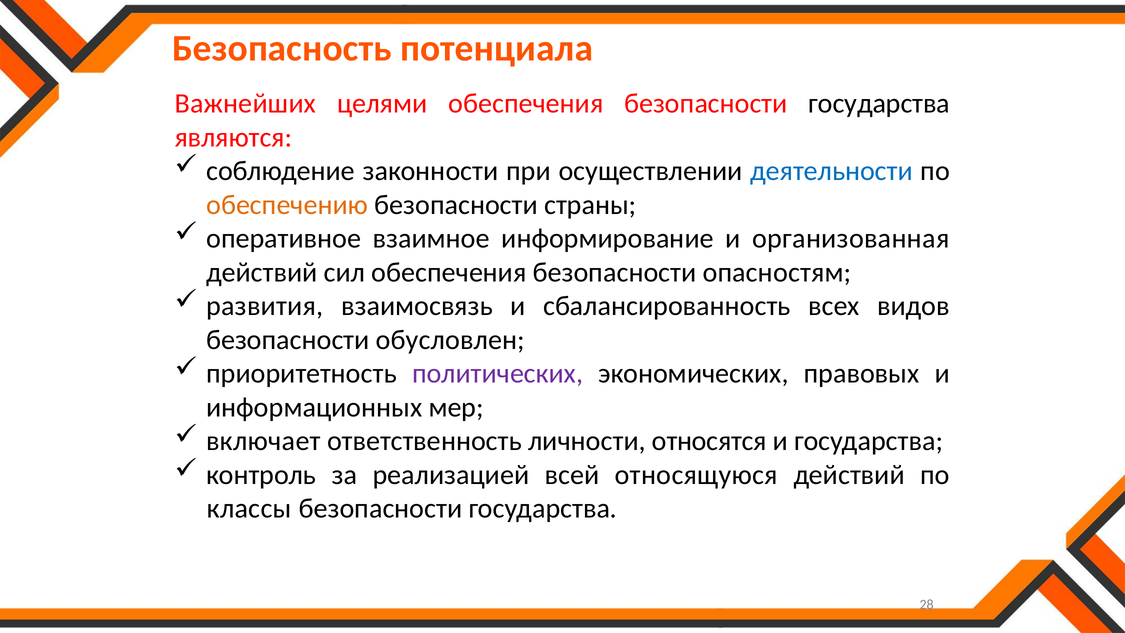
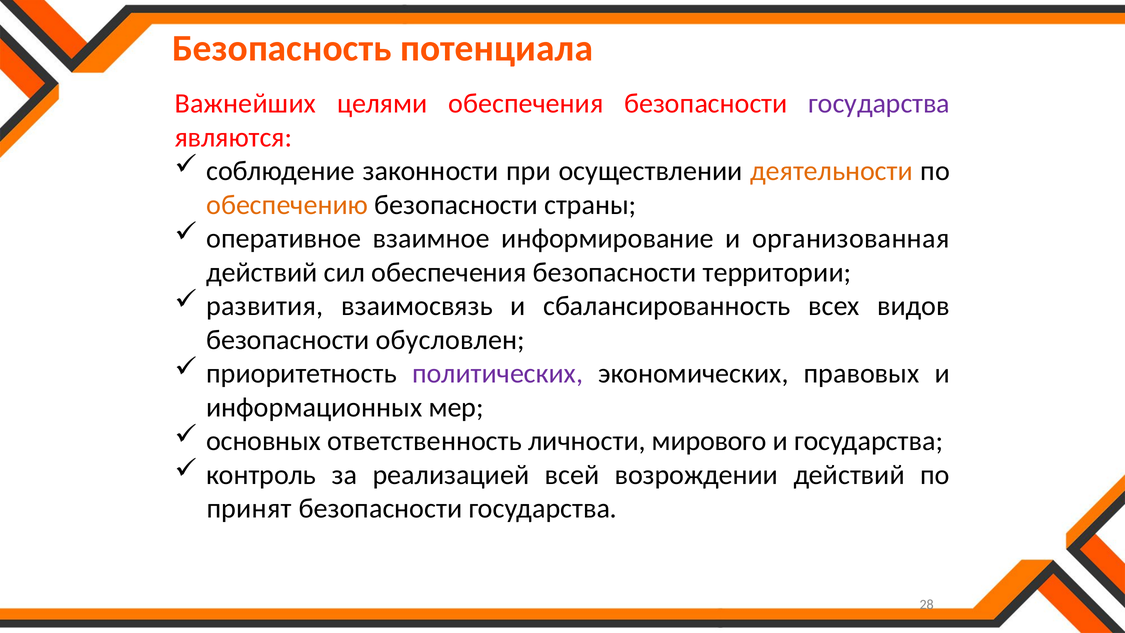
государства colour: black -> purple (879, 103)
деятельности colour: blue -> orange (832, 171)
опасностям: опасностям -> территории (777, 272)
включает: включает -> основных (264, 441)
относятся: относятся -> мирового (709, 441)
относящуюся: относящуюся -> возрождении (696, 475)
классы: классы -> принят (249, 508)
